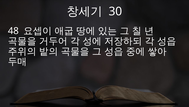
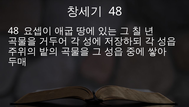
30: 30 -> 48 (115, 11)
